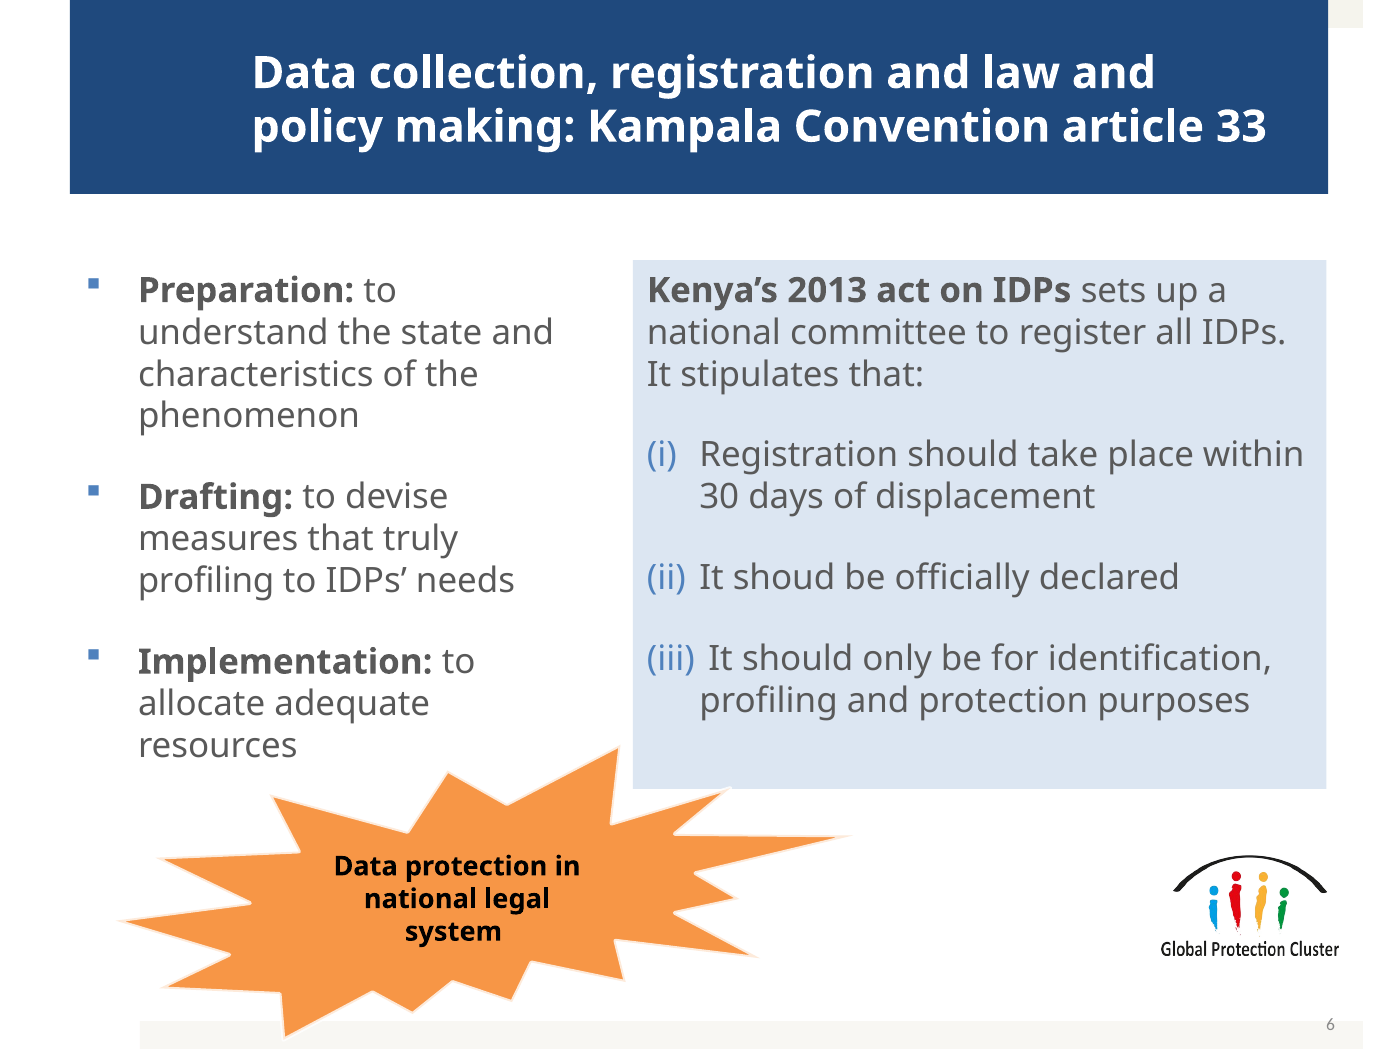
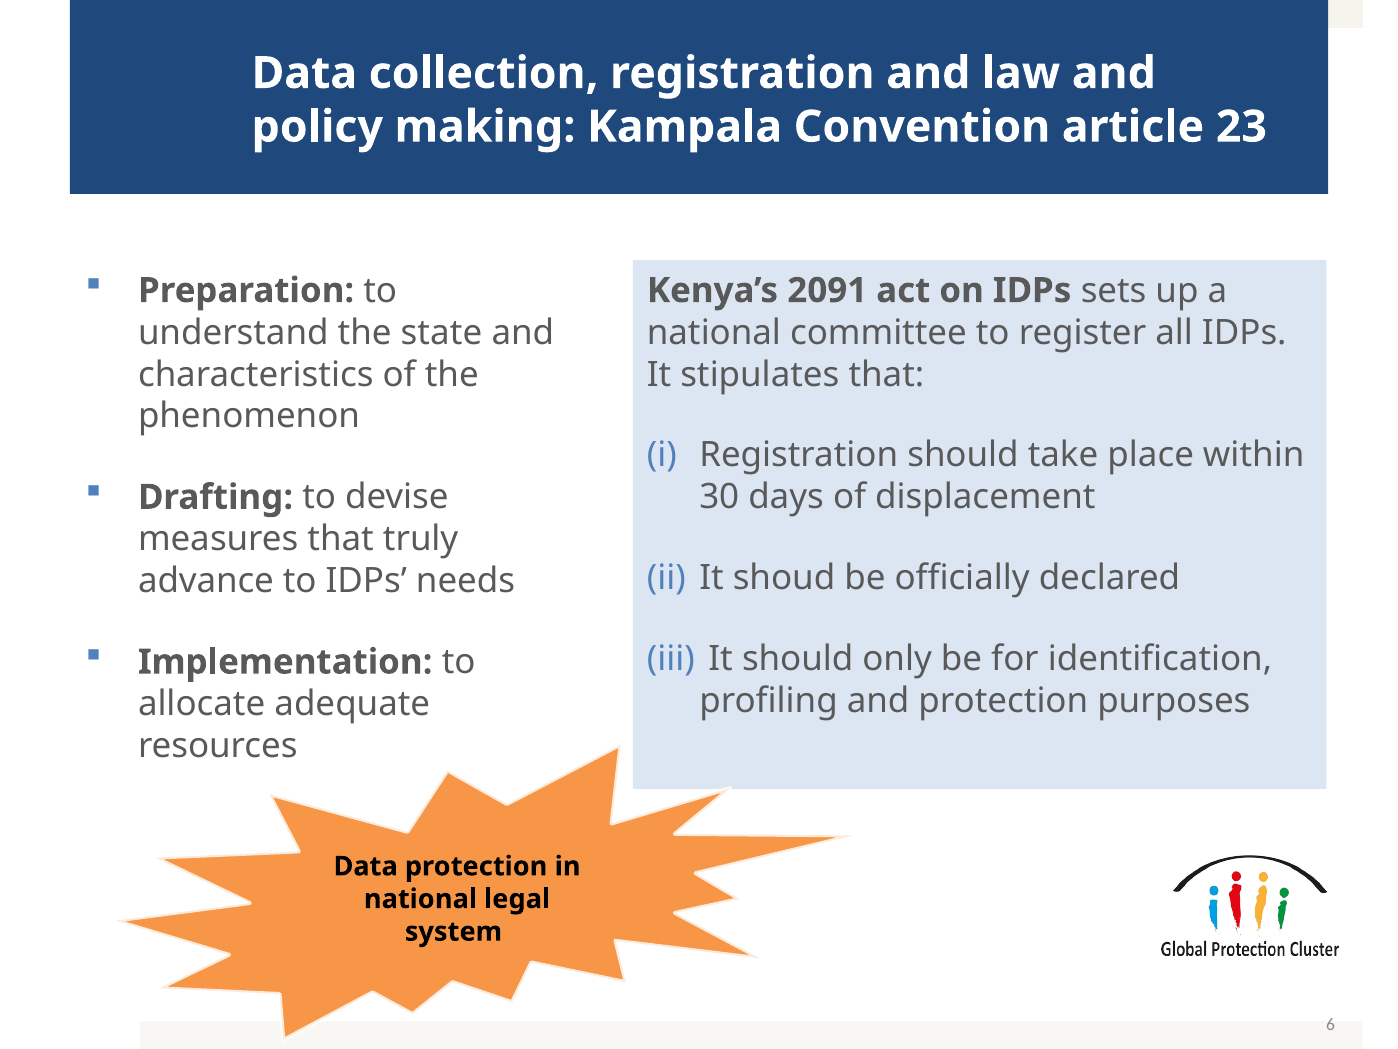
33: 33 -> 23 (1241, 127)
2013: 2013 -> 2091 (827, 290)
profiling: profiling -> advance (206, 581)
